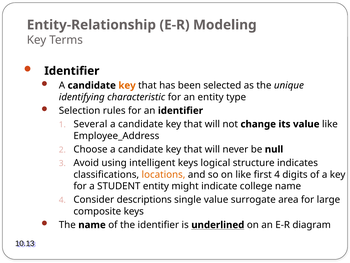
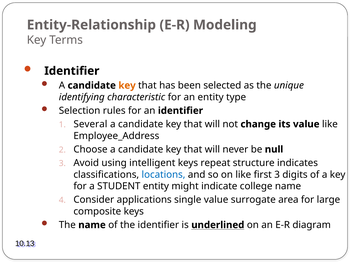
logical: logical -> repeat (215, 163)
locations colour: orange -> blue (164, 174)
first 4: 4 -> 3 (277, 174)
descriptions: descriptions -> applications (144, 199)
